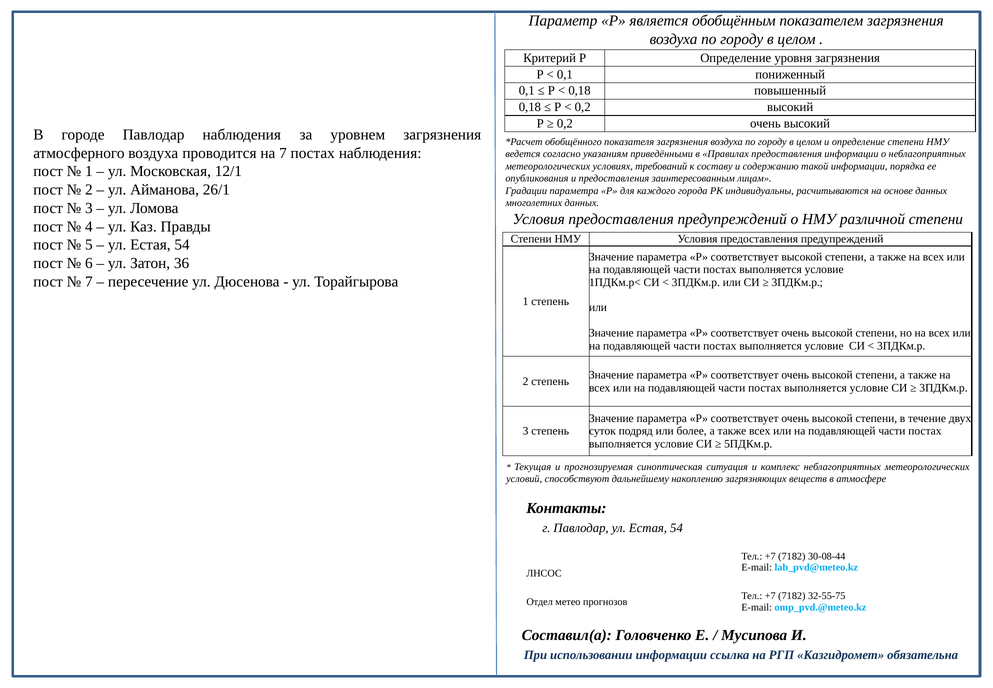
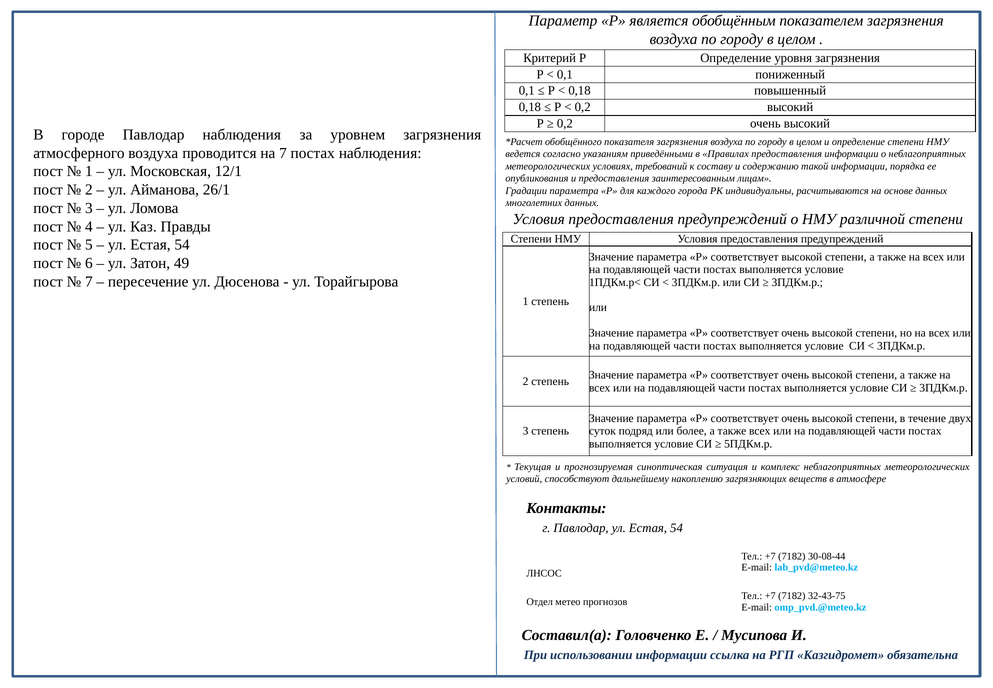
36: 36 -> 49 (182, 263)
32-55-75: 32-55-75 -> 32-43-75 (827, 596)
